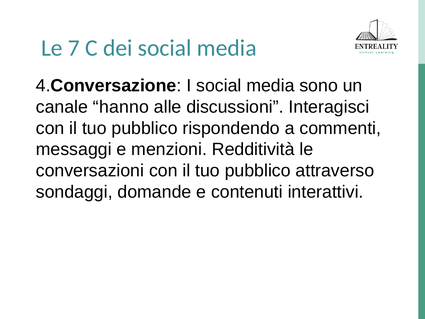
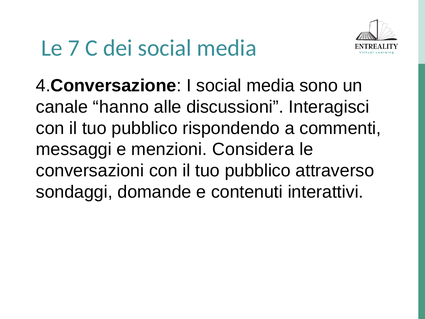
Redditività: Redditività -> Considera (253, 149)
